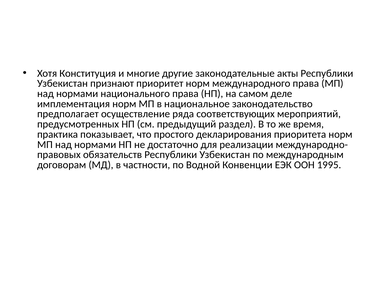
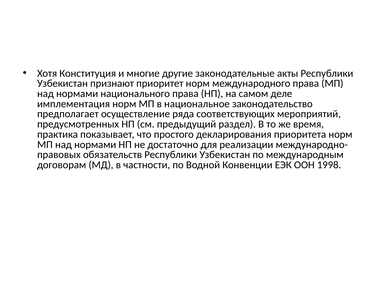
1995: 1995 -> 1998 (329, 165)
